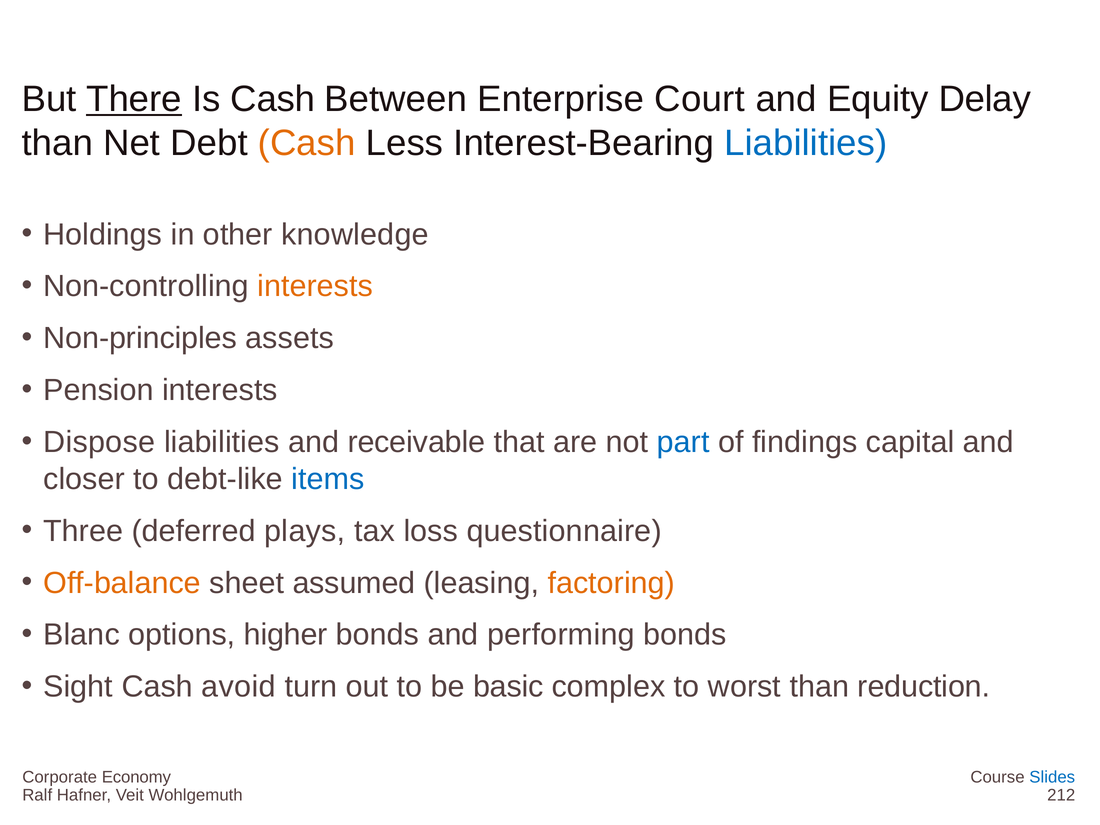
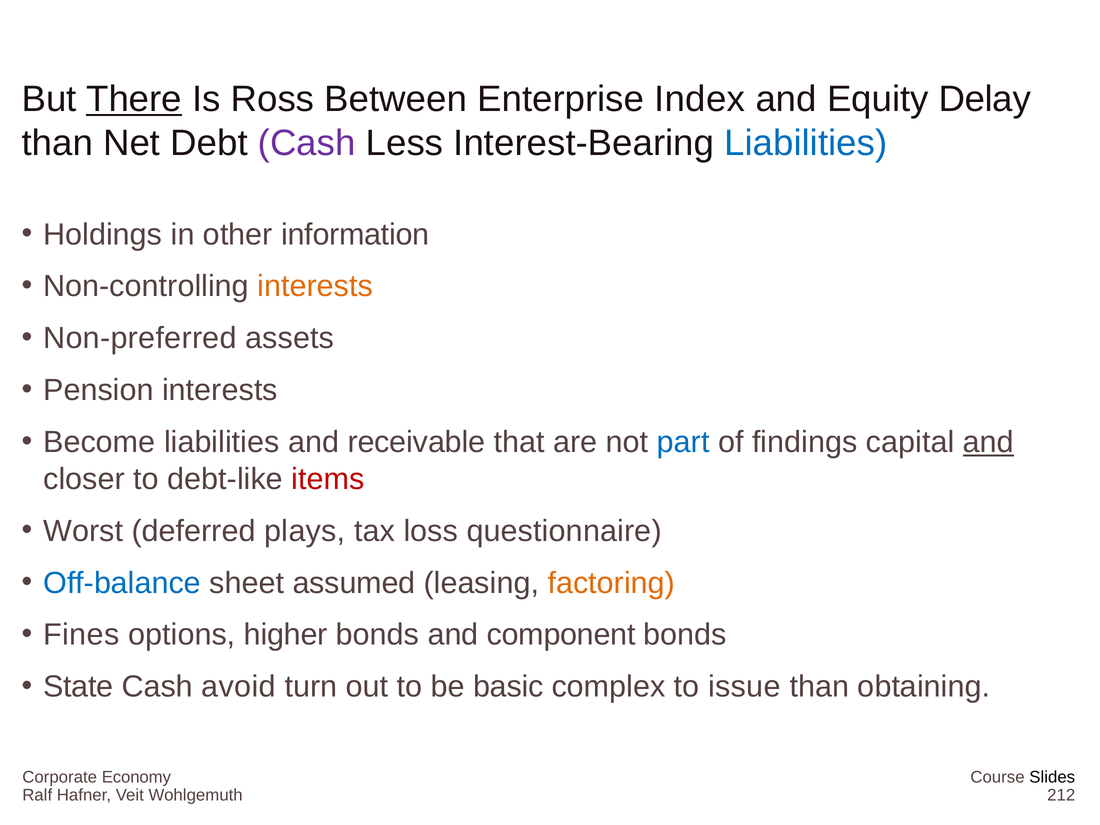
Is Cash: Cash -> Ross (272, 99)
Court: Court -> Index (700, 99)
Cash colour: orange -> purple (307, 143)
knowledge: knowledge -> information (355, 234)
Non-principles: Non-principles -> Non-preferred (140, 338)
Dispose: Dispose -> Become (99, 442)
and underline: none -> present (988, 442)
items colour: blue -> red (328, 479)
Three: Three -> Worst (83, 531)
Off-balance colour: orange -> blue (122, 583)
Blanc: Blanc -> Fines (81, 635)
performing: performing -> component (561, 635)
Sight: Sight -> State (78, 687)
worst: worst -> issue (744, 687)
reduction: reduction -> obtaining (924, 687)
Slides colour: blue -> black (1052, 777)
